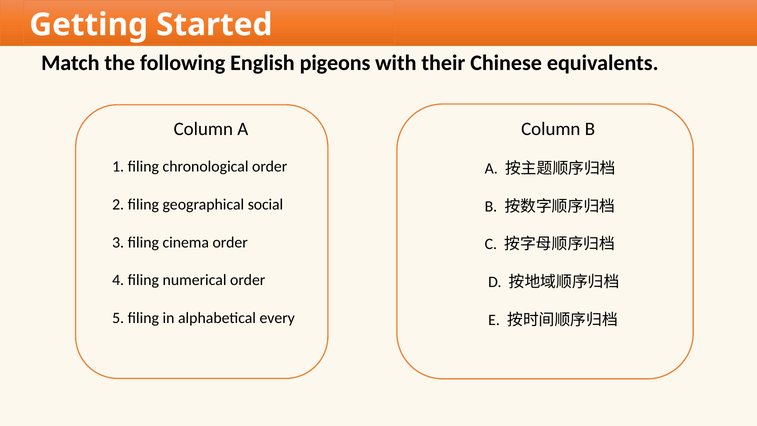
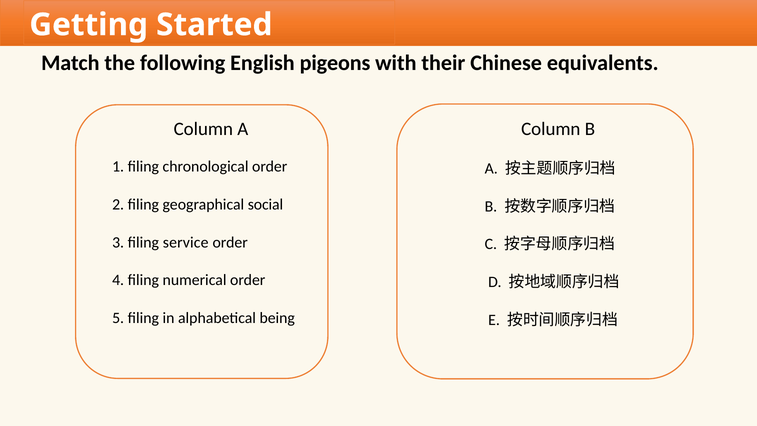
cinema: cinema -> service (186, 242)
every: every -> being (277, 318)
